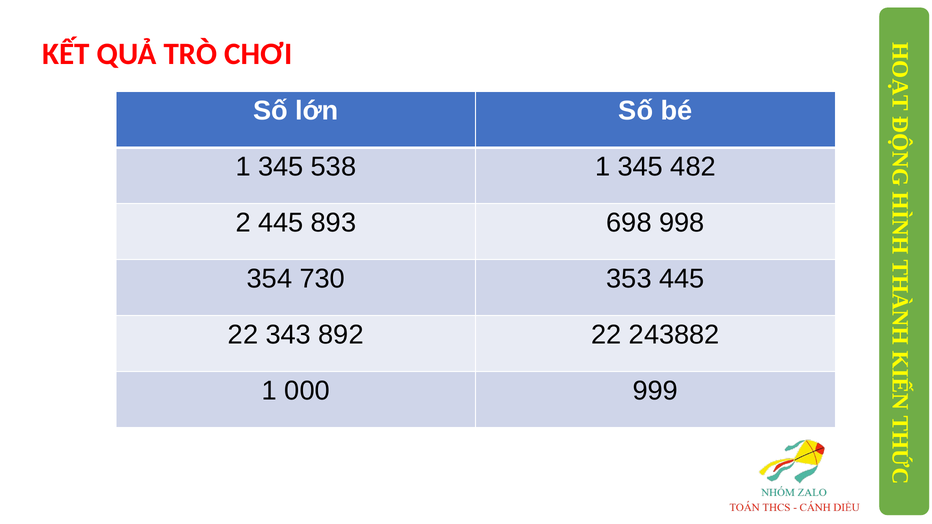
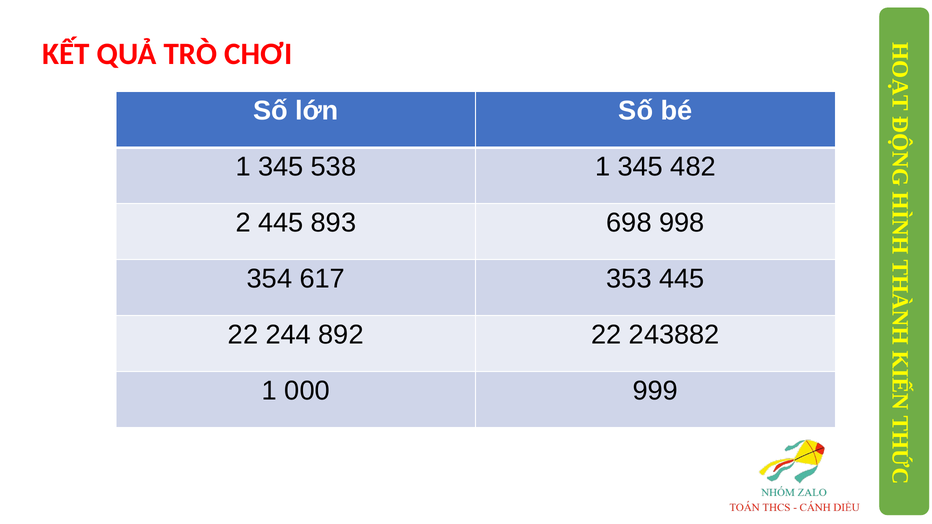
730: 730 -> 617 (322, 279)
343: 343 -> 244 (288, 335)
